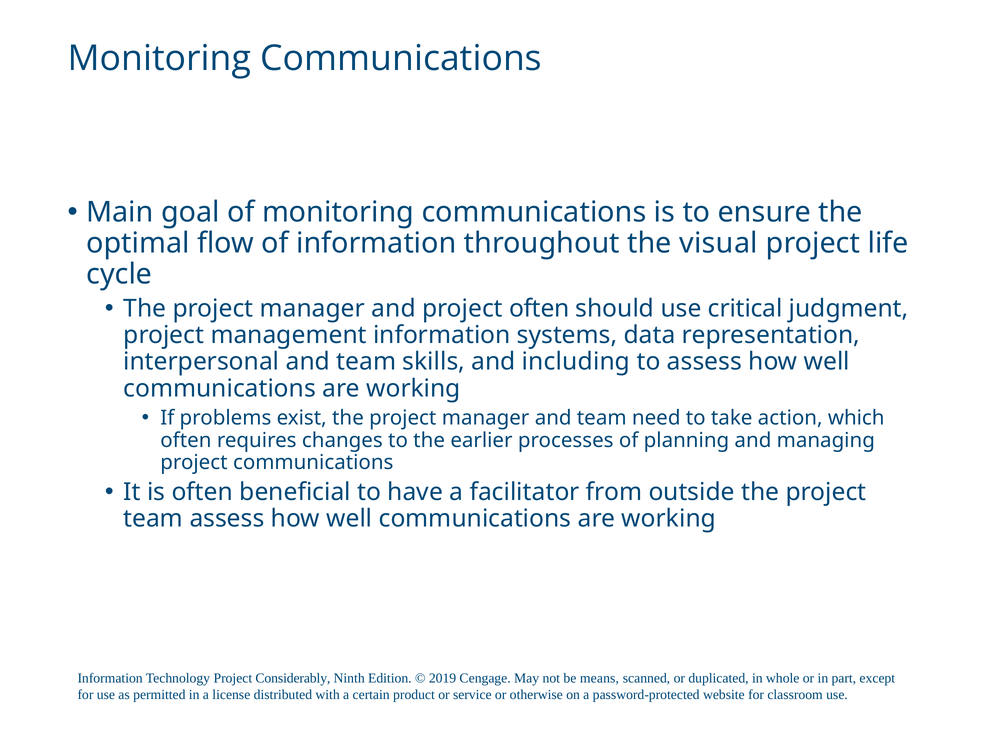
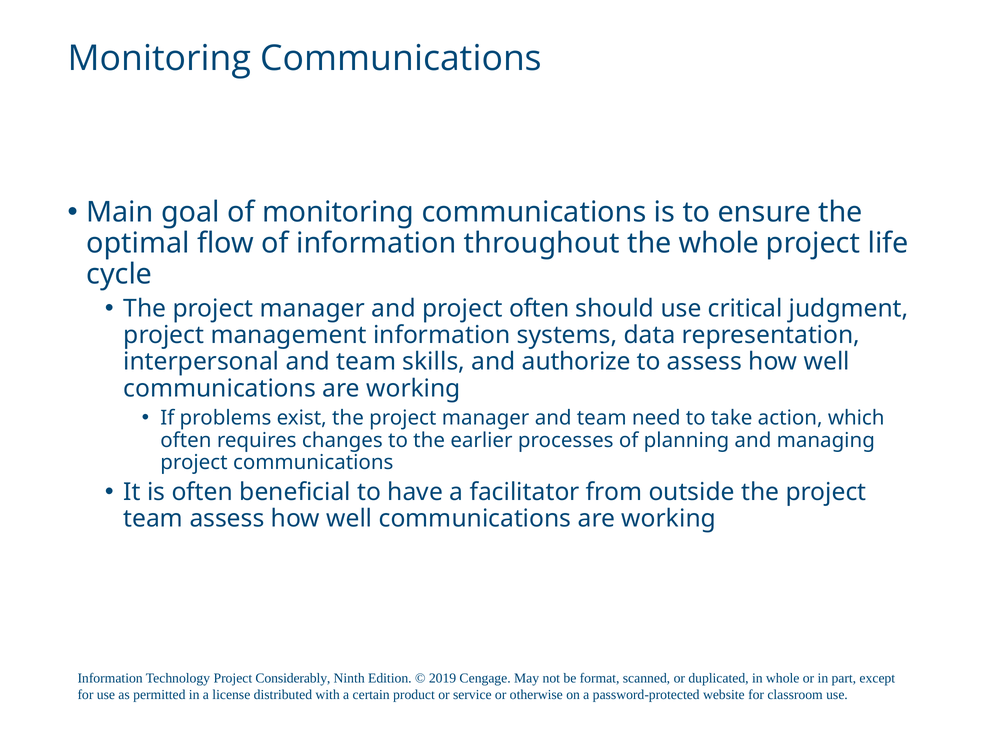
the visual: visual -> whole (719, 244)
including: including -> authorize (576, 362)
means: means -> format (600, 679)
